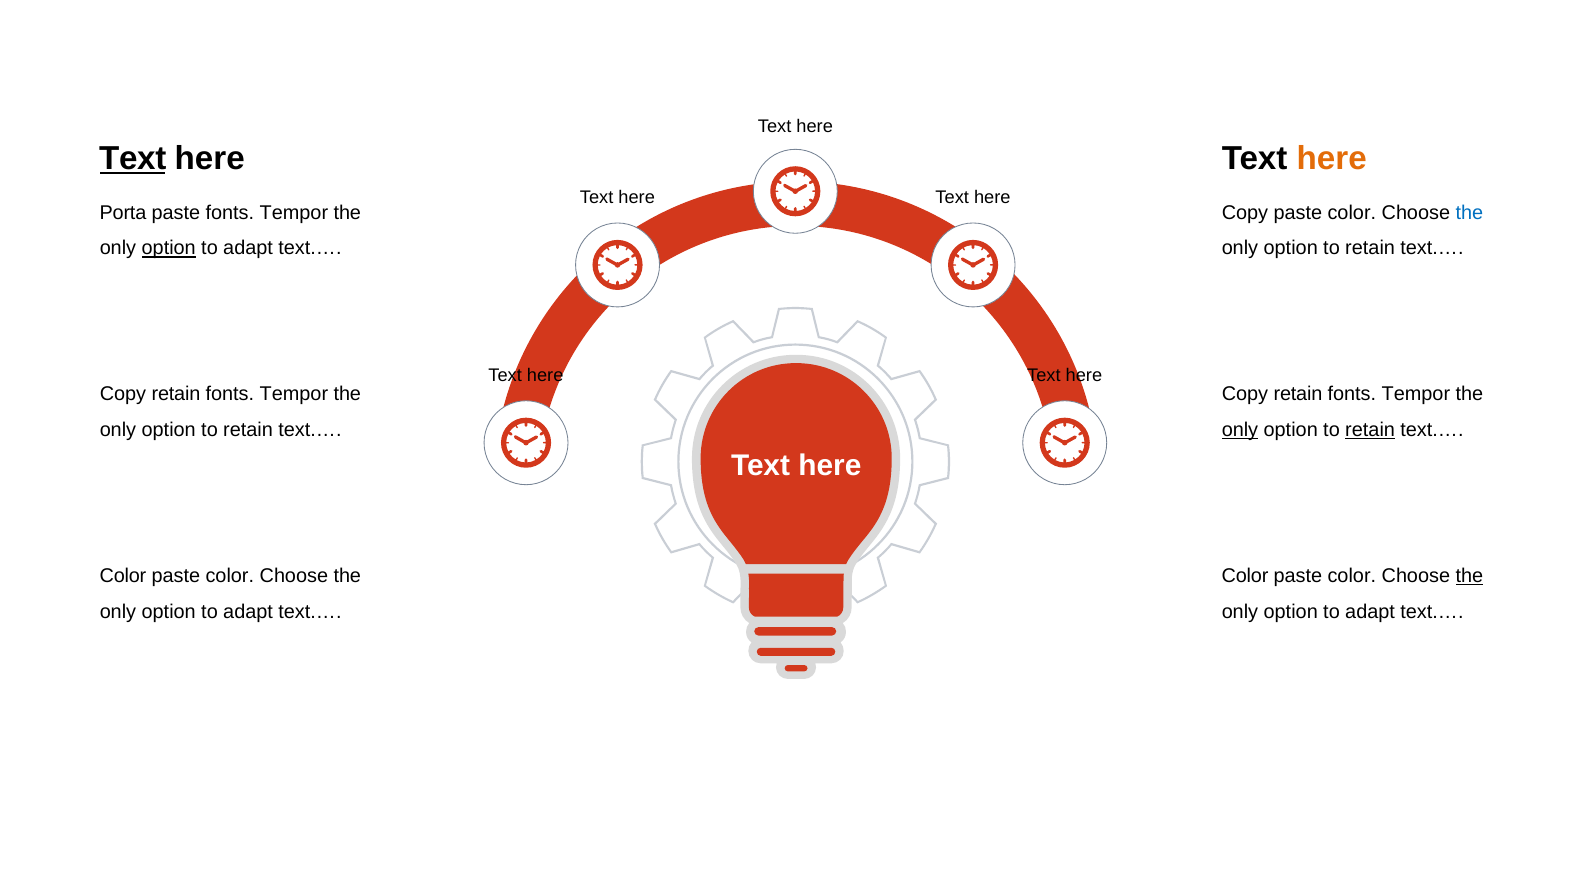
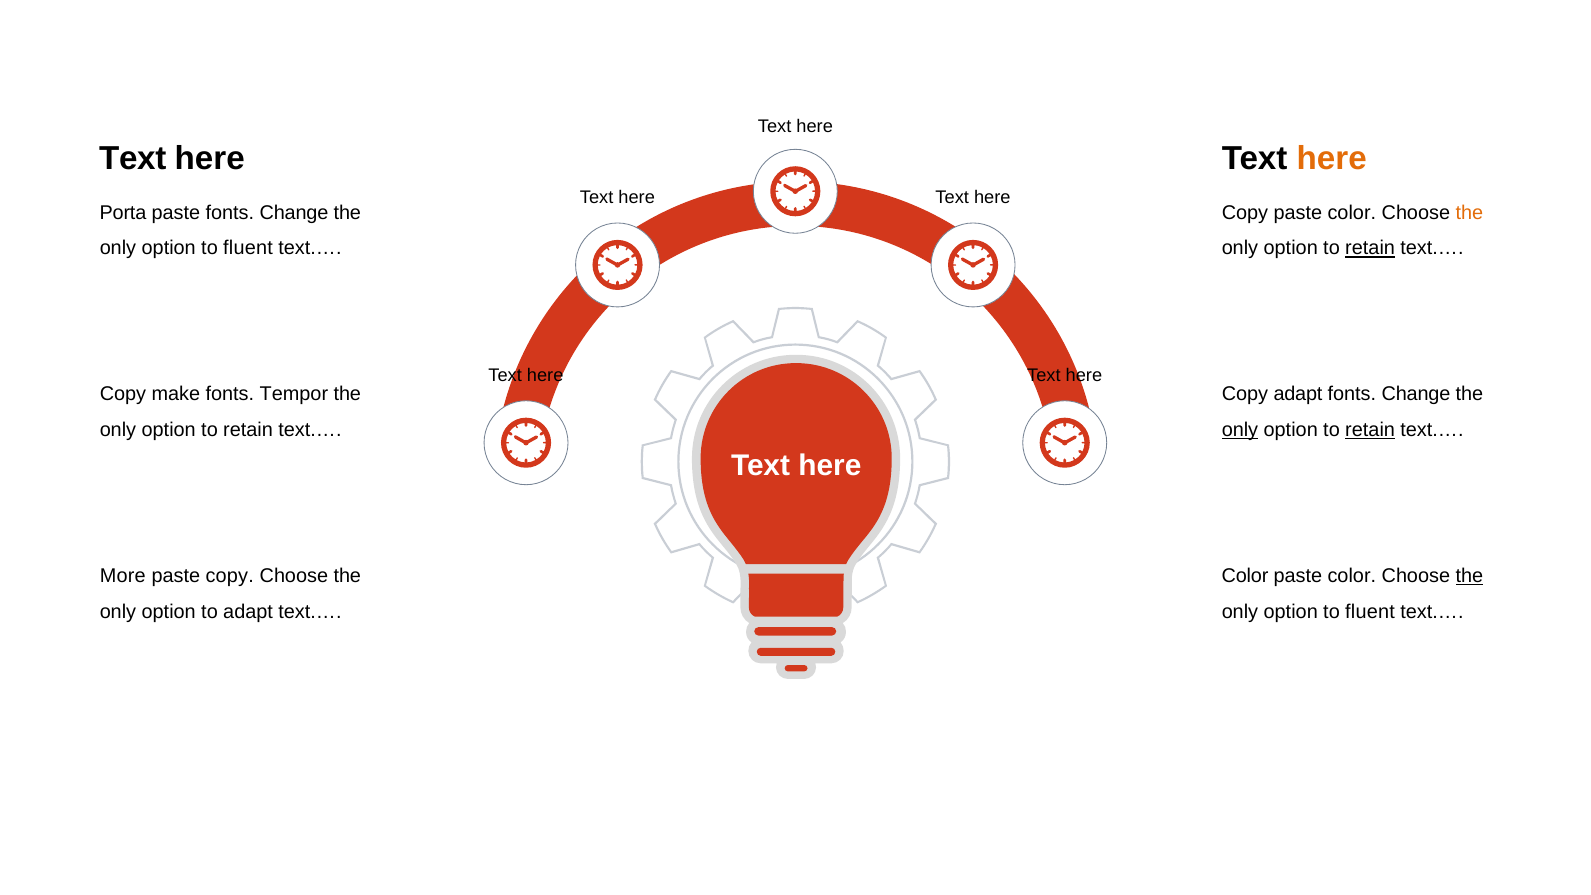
Text underline: present -> none (133, 158)
paste fonts Tempor: Tempor -> Change (294, 213)
the colour: blue -> orange (1469, 213)
option underline: present -> none (169, 248)
adapt: adapt -> fluent (248, 248)
retain underline: none -> present (1370, 248)
retain: retain -> make (176, 394)
retain: retain -> adapt (1298, 394)
Tempor: Tempor -> Change (1416, 394)
Color: Color -> More (123, 576)
color: color -> copy (230, 576)
adapt: adapt -> fluent (1370, 612)
